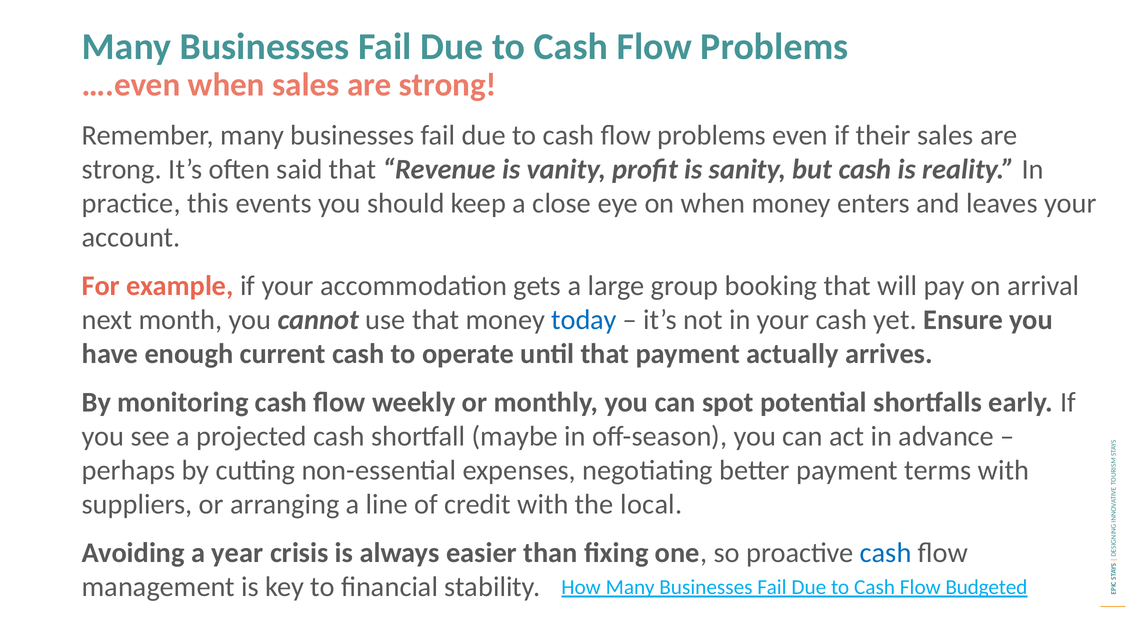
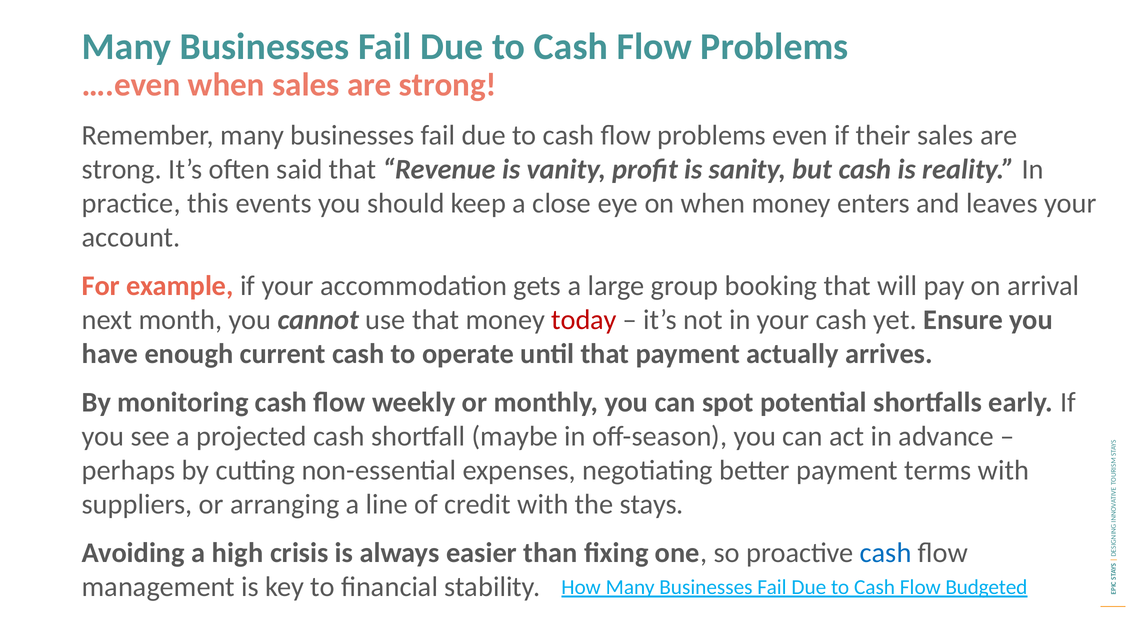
today colour: blue -> red (584, 320)
local: local -> stays (652, 504)
year: year -> high (237, 553)
